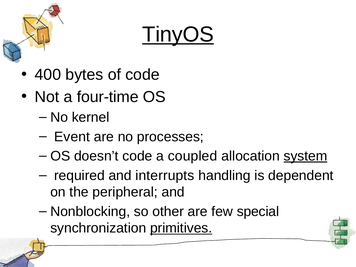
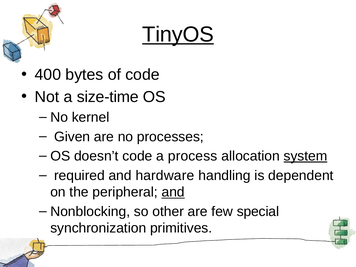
four-time: four-time -> size-time (108, 97)
Event: Event -> Given (72, 137)
coupled: coupled -> process (193, 156)
interrupts: interrupts -> hardware (165, 175)
and underline: none -> present (173, 192)
primitives underline: present -> none (181, 228)
